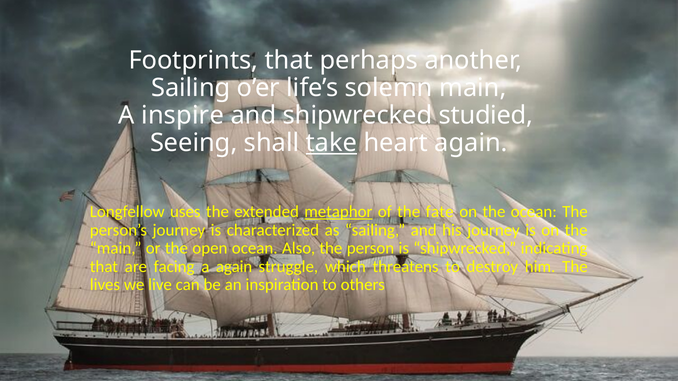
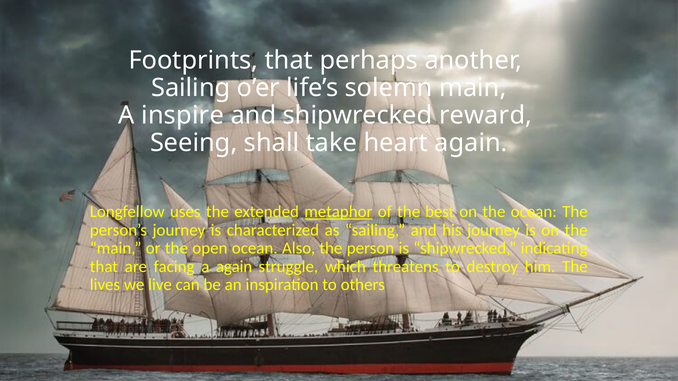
studied: studied -> reward (486, 116)
take underline: present -> none (331, 143)
fate: fate -> best (440, 212)
